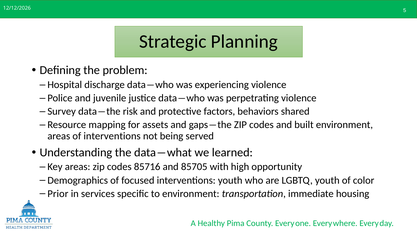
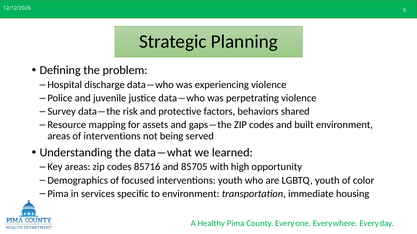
Prior: Prior -> Pima (58, 194)
